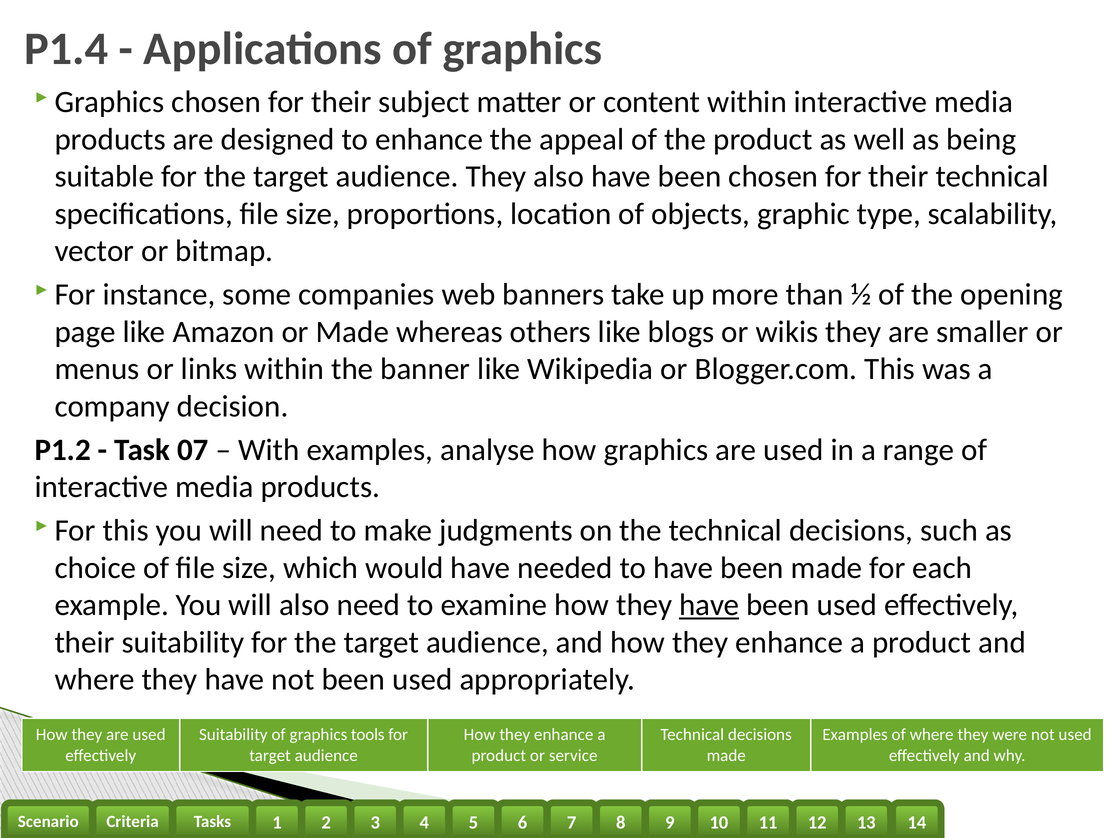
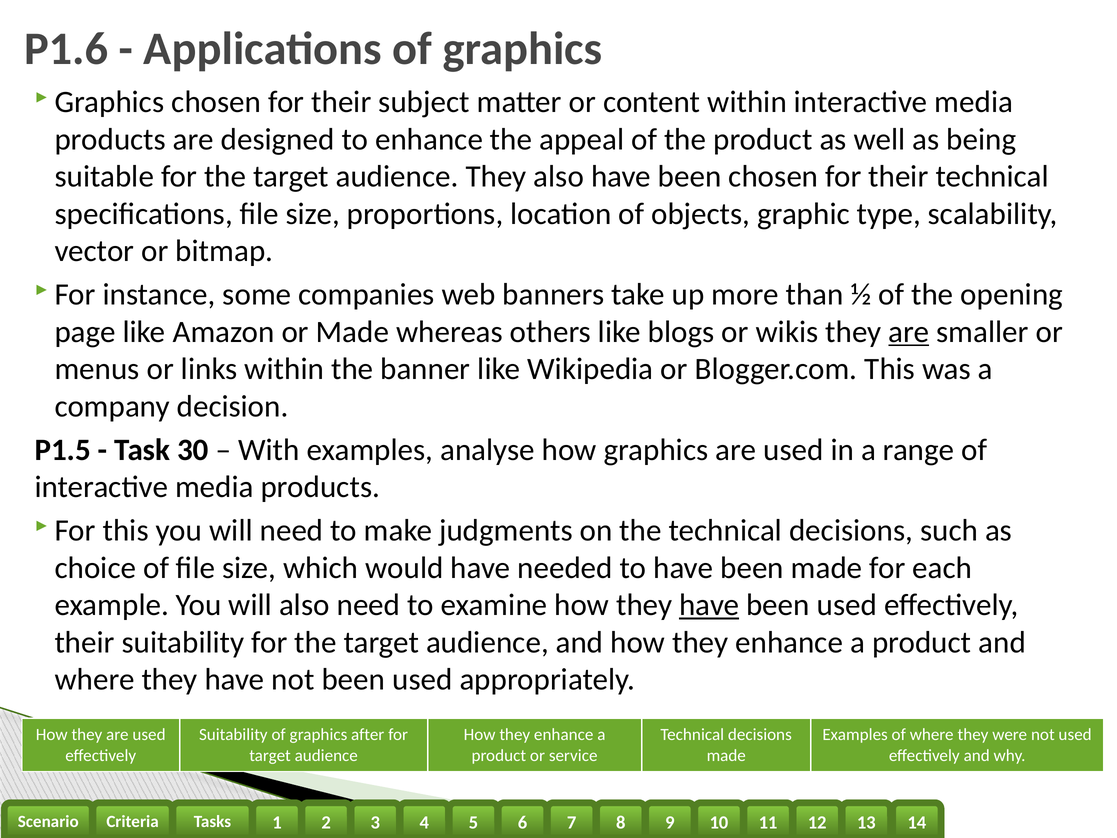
P1.4: P1.4 -> P1.6 (66, 49)
are underline: none -> present (909, 332)
P1.2: P1.2 -> P1.5 (63, 450)
07: 07 -> 30 (193, 450)
tools: tools -> after (368, 734)
